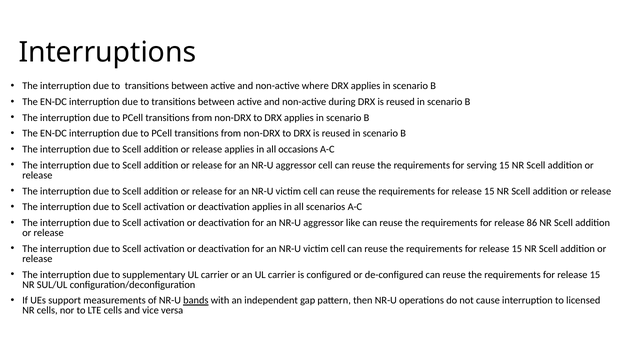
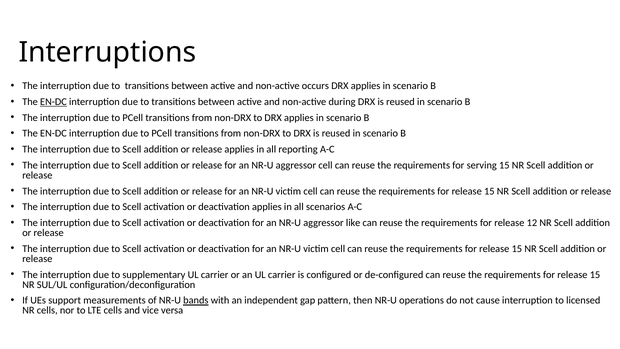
where: where -> occurs (315, 86)
EN-DC underline: none -> present (53, 102)
occasions: occasions -> reporting (298, 149)
86: 86 -> 12 (532, 223)
